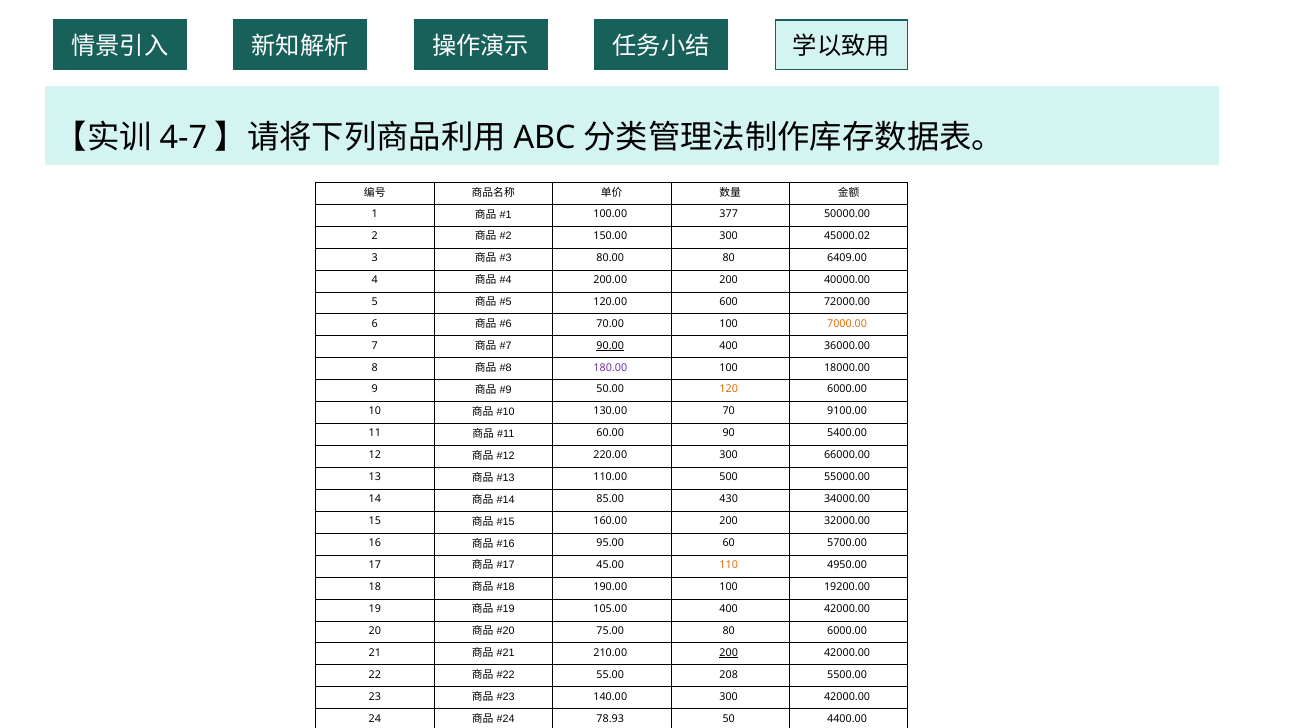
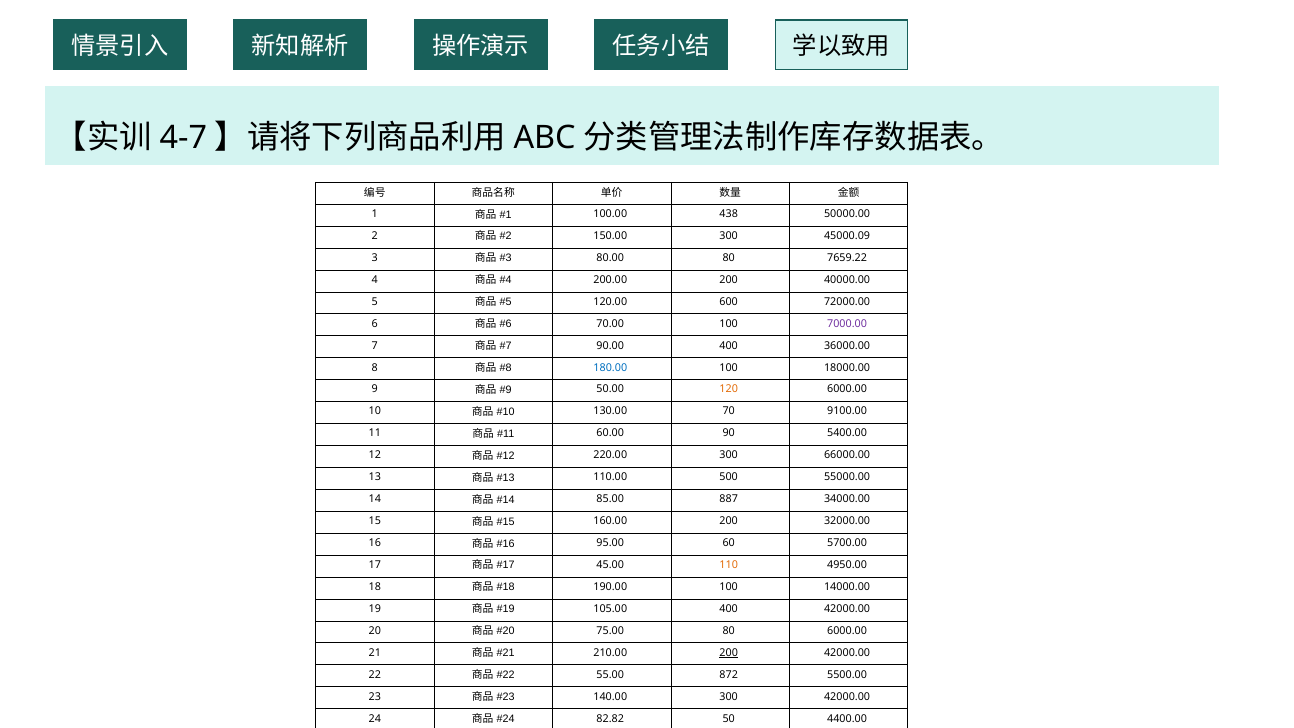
377: 377 -> 438 (729, 214)
45000.02: 45000.02 -> 45000.09 (847, 236)
6409.00: 6409.00 -> 7659.22 (847, 258)
7000.00 colour: orange -> purple (847, 324)
90.00 underline: present -> none (610, 345)
180.00 colour: purple -> blue (610, 367)
430: 430 -> 887 (729, 499)
19200.00: 19200.00 -> 14000.00 (847, 587)
208: 208 -> 872 (729, 674)
78.93: 78.93 -> 82.82 (610, 718)
